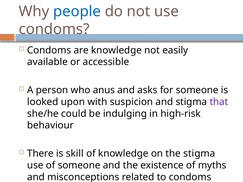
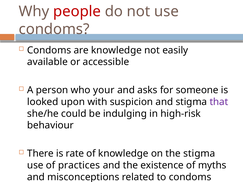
people colour: blue -> red (77, 11)
anus: anus -> your (104, 90)
skill: skill -> rate (75, 154)
of someone: someone -> practices (79, 165)
